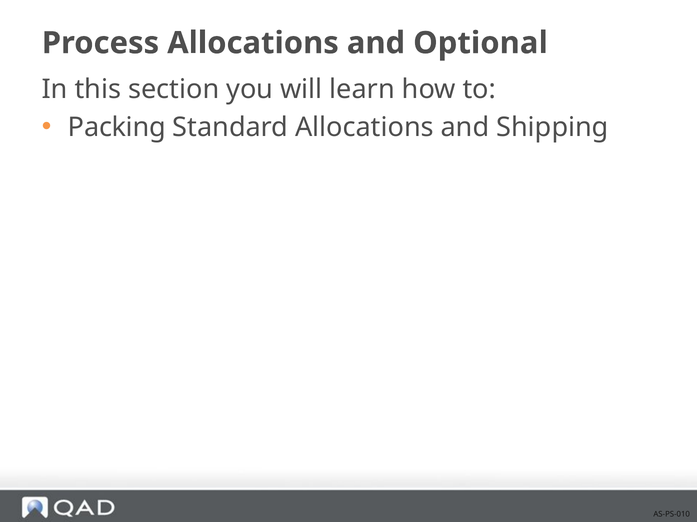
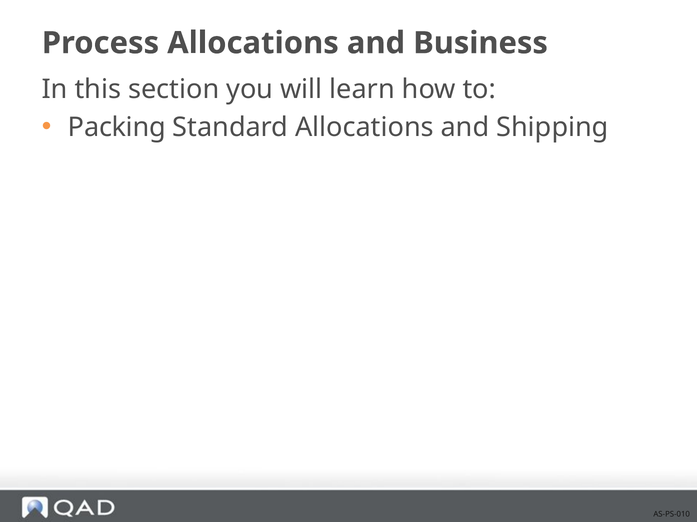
Optional: Optional -> Business (481, 43)
